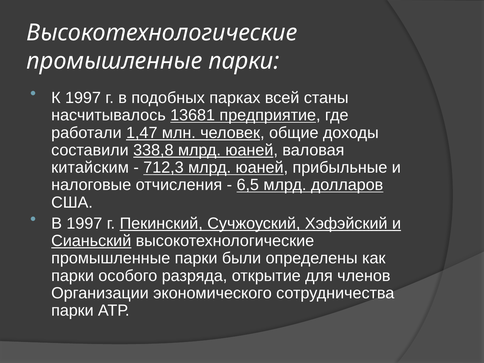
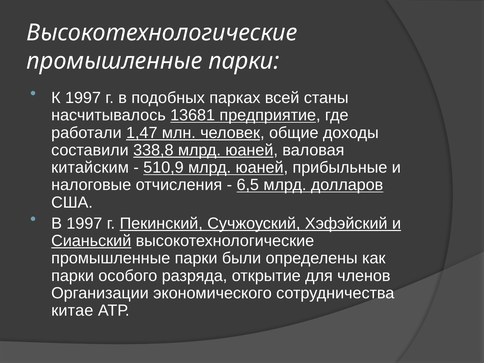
712,3: 712,3 -> 510,9 (164, 168)
парки: парки -> китае (72, 311)
